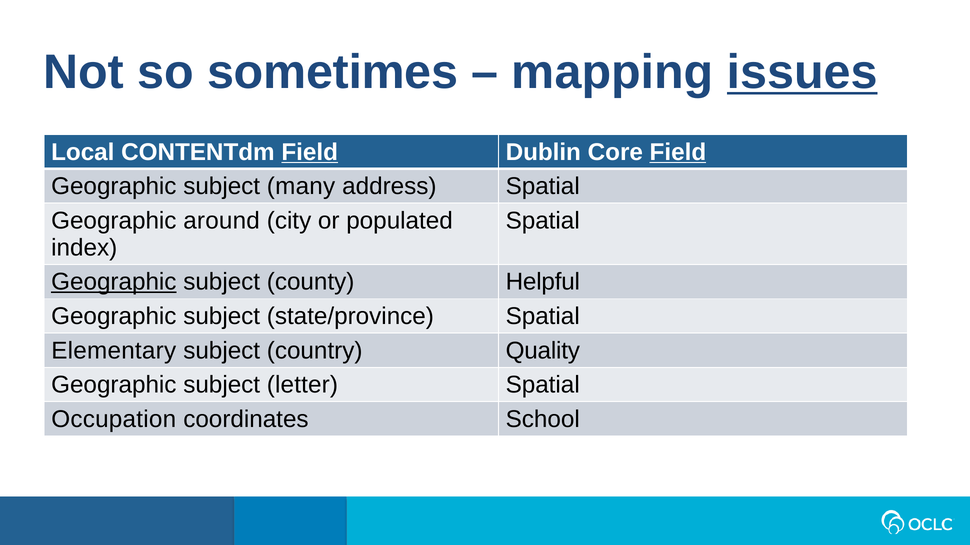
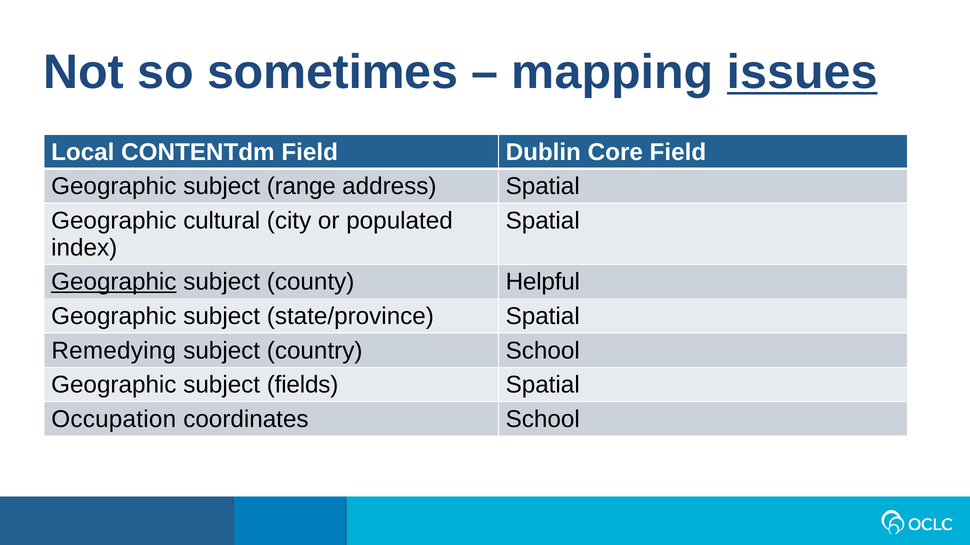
Field underline: present -> none (310, 152)
Field underline: present -> none (678, 152)
many: many -> range (301, 187)
around: around -> cultural (222, 221)
Elementary: Elementary -> Remedying (114, 351)
country Quality: Quality -> School (543, 351)
letter: letter -> fields (303, 385)
